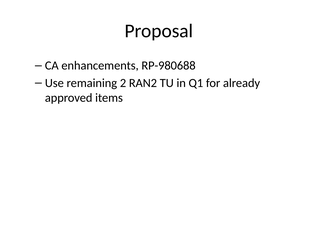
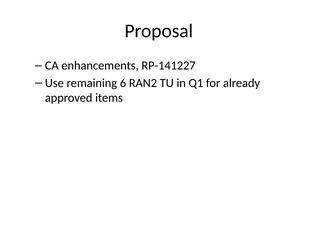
RP-980688: RP-980688 -> RP-141227 (169, 66)
2: 2 -> 6 (123, 83)
